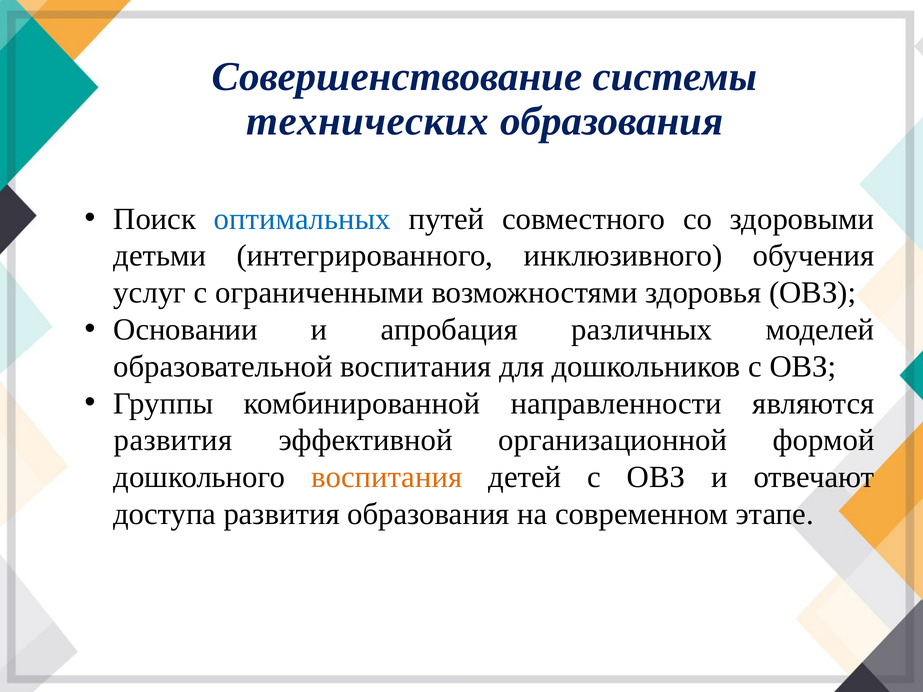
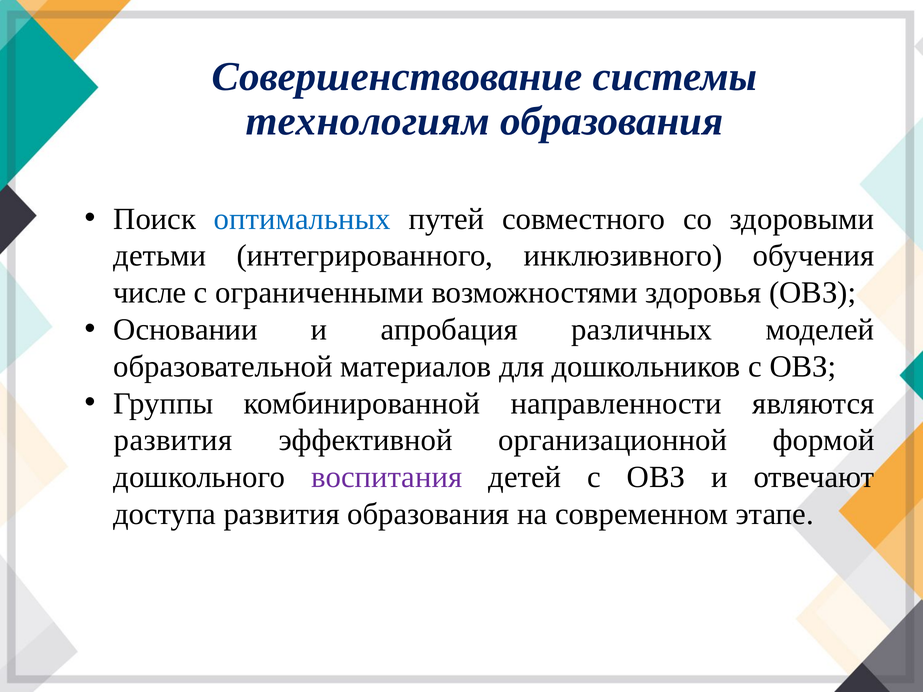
технических: технических -> технологиям (368, 121)
услуг: услуг -> числе (150, 293)
образовательной воспитания: воспитания -> материалов (416, 367)
воспитания colour: orange -> purple (387, 477)
